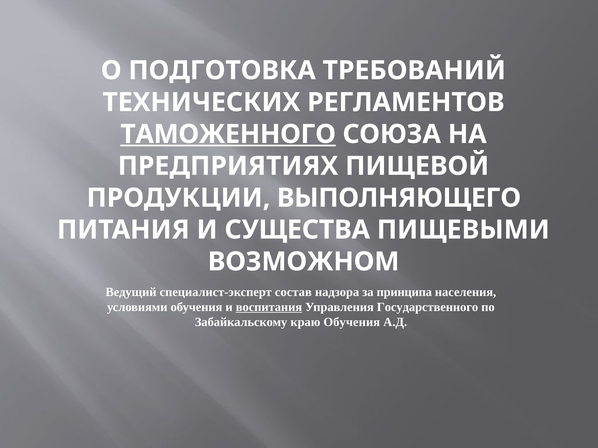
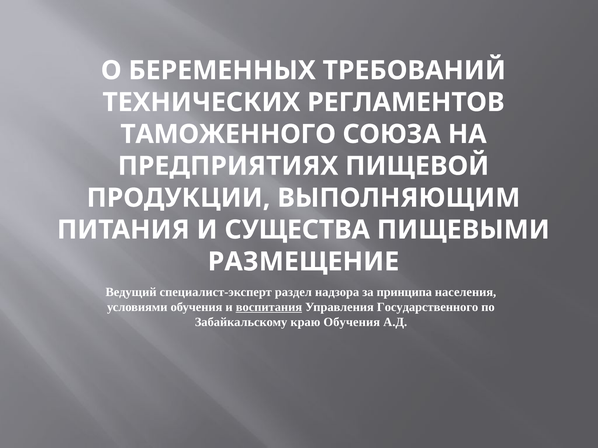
ПОДГОТОВКА: ПОДГОТОВКА -> БЕРЕМЕННЫХ (222, 71)
ТАМОЖЕННОГО underline: present -> none (228, 134)
ВЫПОЛНЯЮЩЕГО: ВЫПОЛНЯЮЩЕГО -> ВЫПОЛНЯЮЩИМ (399, 198)
ВОЗМОЖНОМ: ВОЗМОЖНОМ -> РАЗМЕЩЕНИЕ (303, 262)
состав: состав -> раздел (293, 292)
